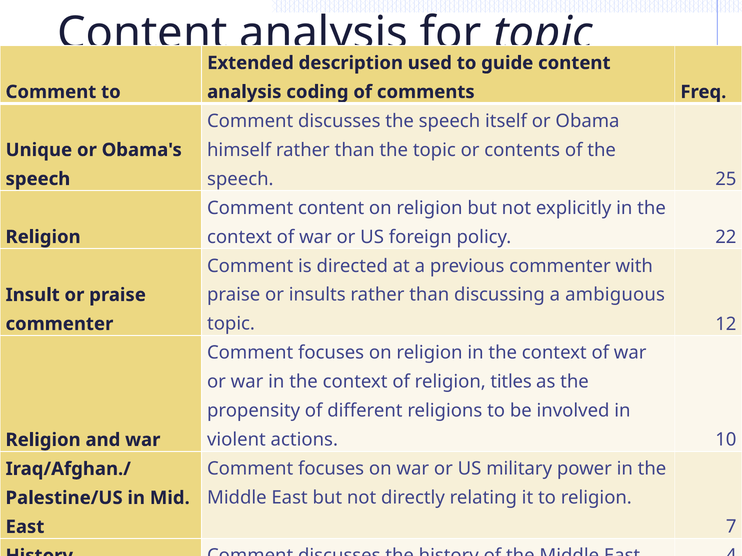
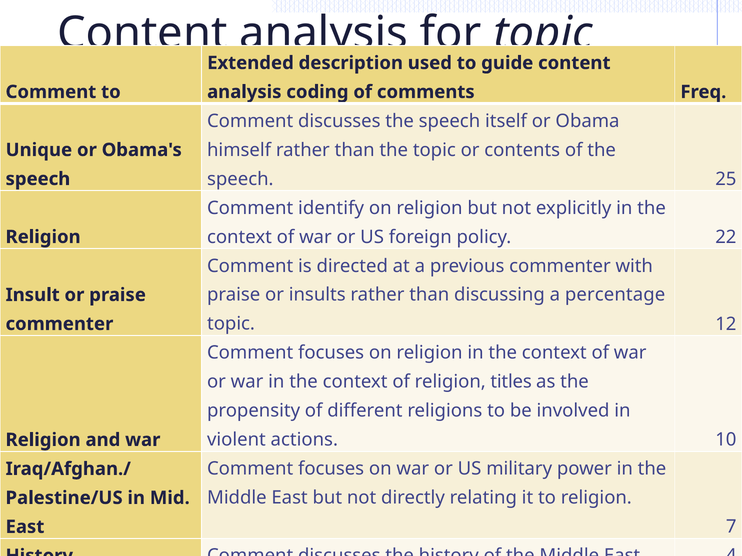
Comment content: content -> identify (331, 208)
ambiguous: ambiguous -> percentage (615, 295)
